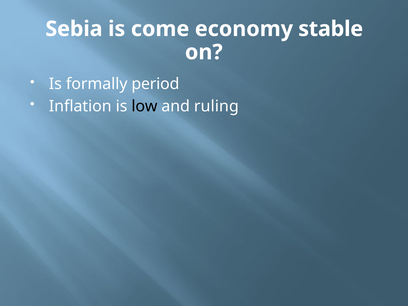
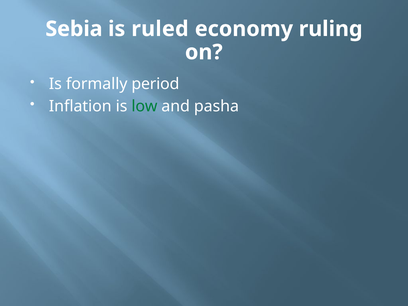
come: come -> ruled (160, 29)
stable: stable -> ruling (331, 29)
low colour: black -> green (144, 106)
ruling: ruling -> pasha (216, 106)
